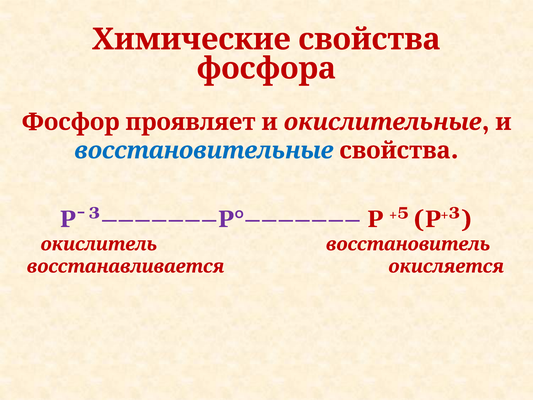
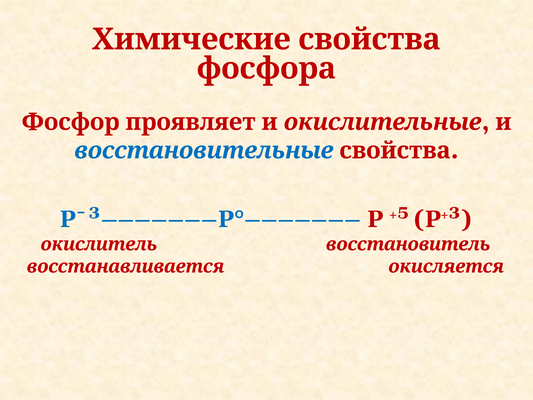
Pˉ³–––––––P°––––––– colour: purple -> blue (210, 219)
